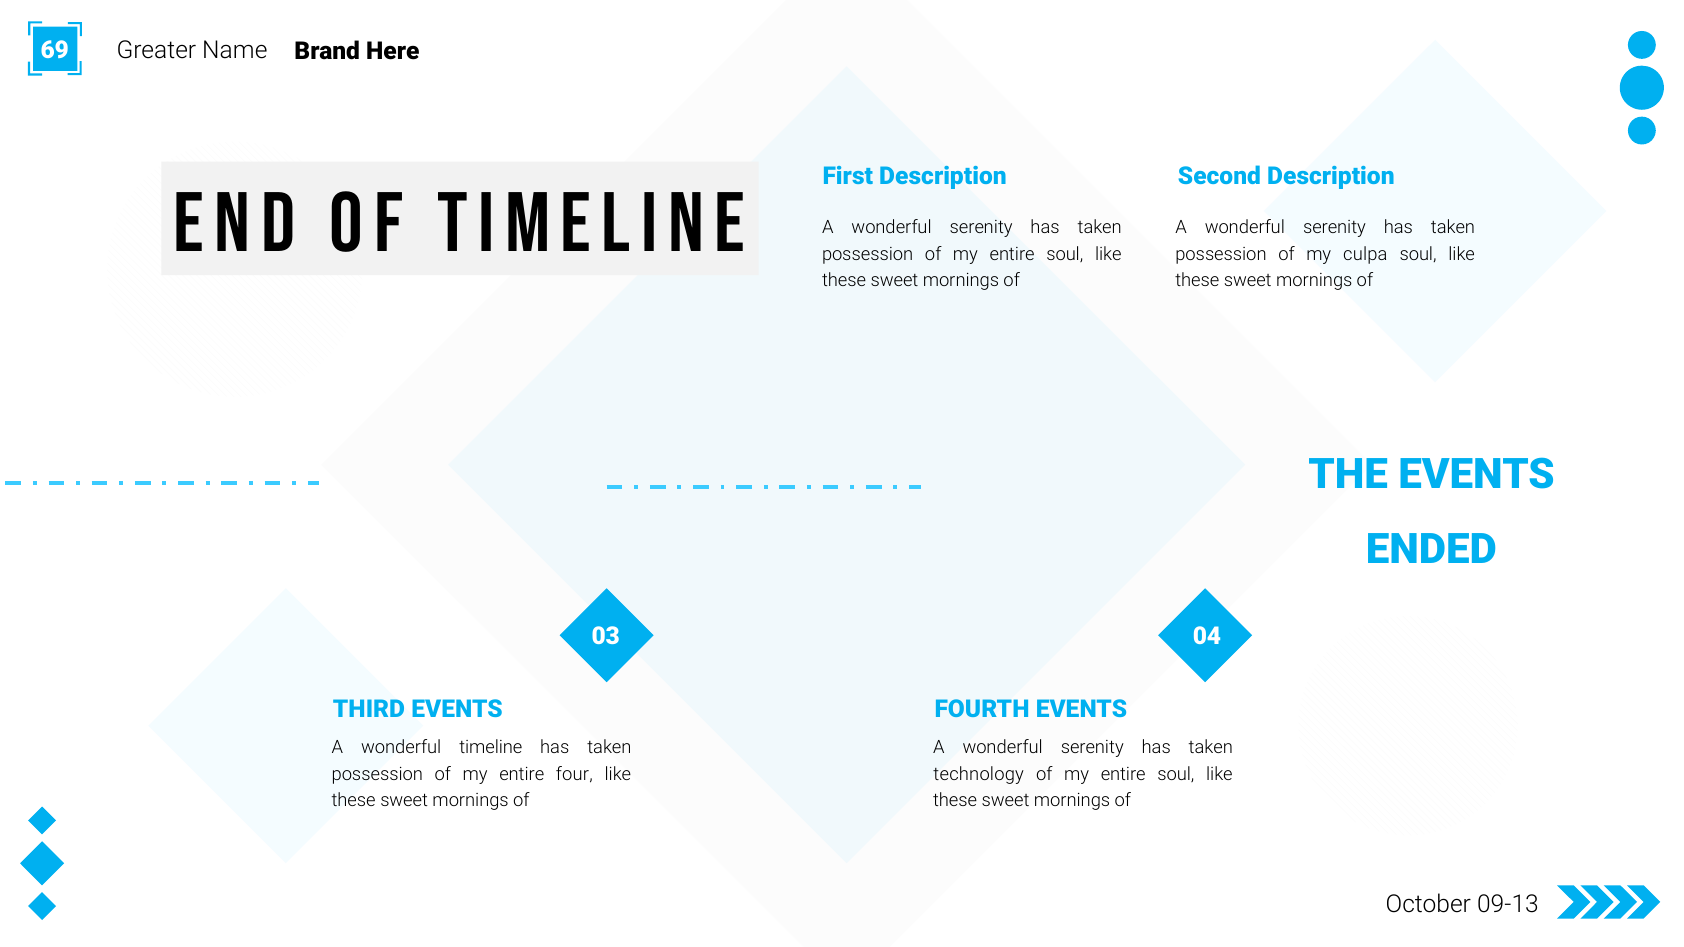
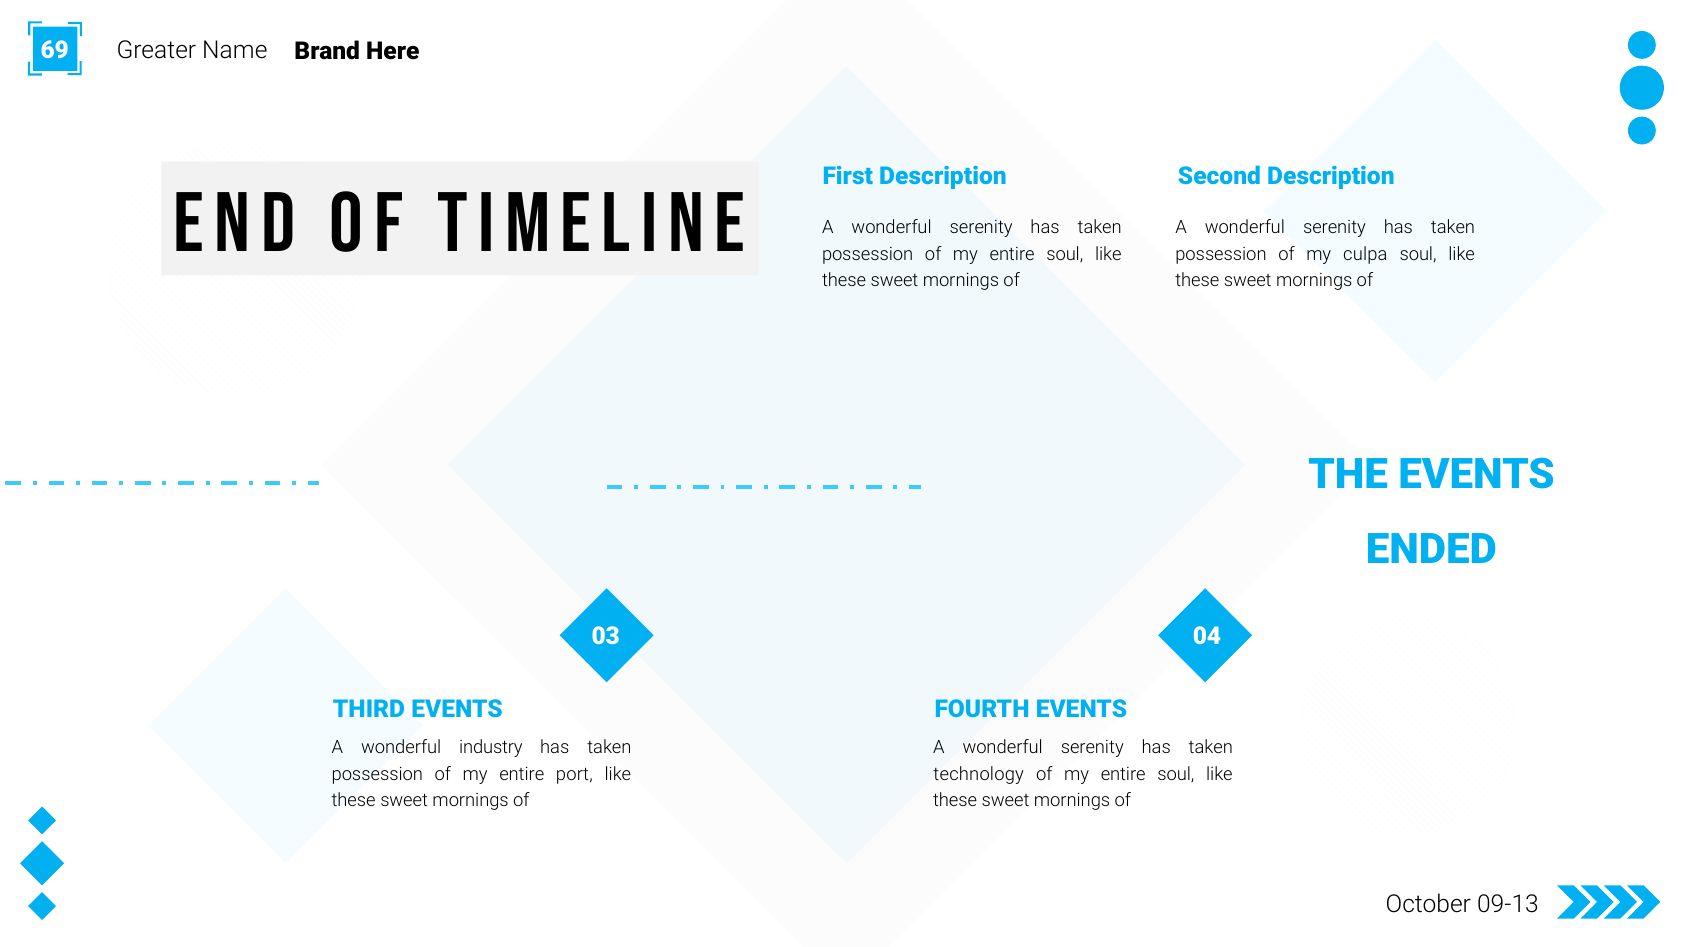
wonderful timeline: timeline -> industry (491, 748)
four: four -> port (574, 774)
